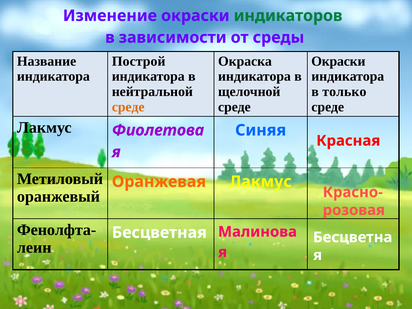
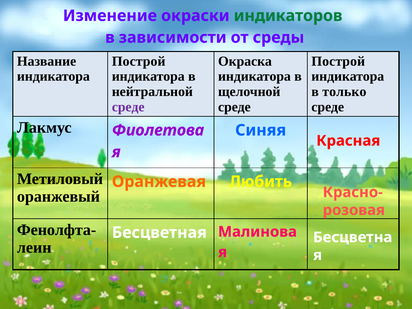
Окраски: Окраски -> Построй (338, 61)
среде colour: orange -> purple (128, 107)
Оранжевая Лакмус: Лакмус -> Любить (261, 182)
